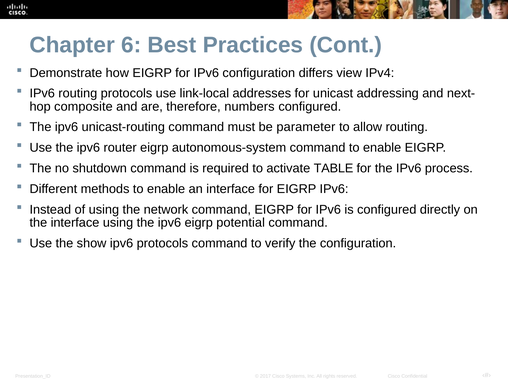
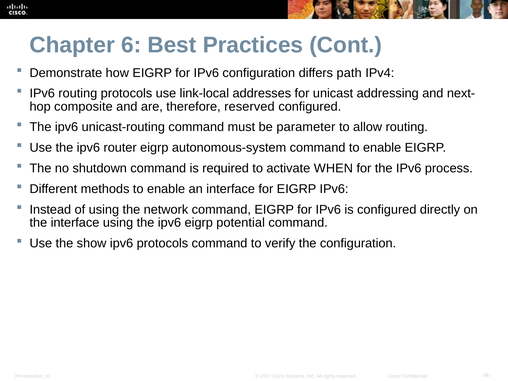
view: view -> path (349, 73)
therefore numbers: numbers -> reserved (249, 106)
TABLE: TABLE -> WHEN (333, 168)
